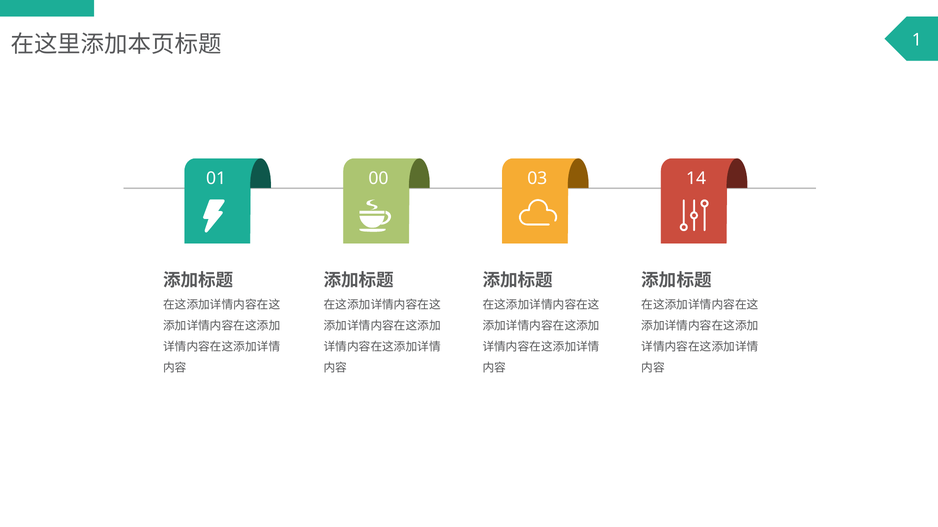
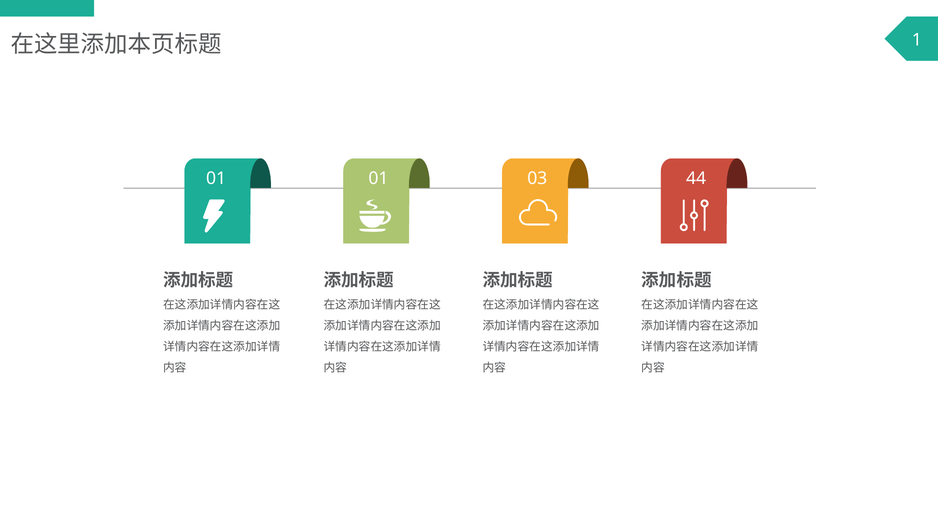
01 00: 00 -> 01 (378, 179)
14: 14 -> 44 (696, 179)
